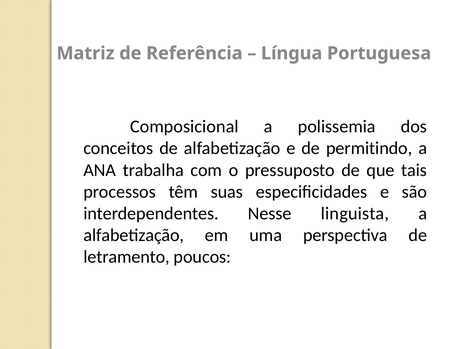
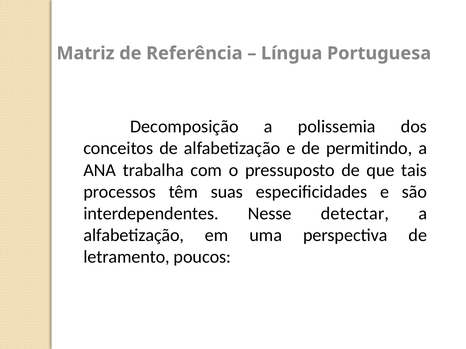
Composicional: Composicional -> Decomposição (184, 127)
linguista: linguista -> detectar (355, 214)
